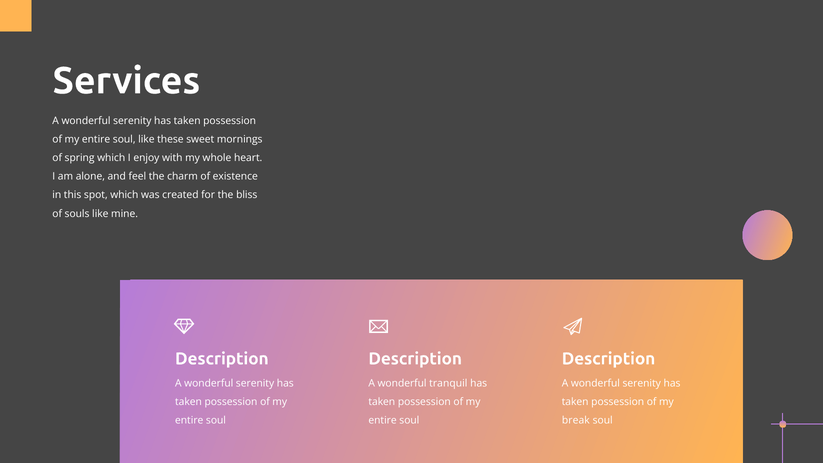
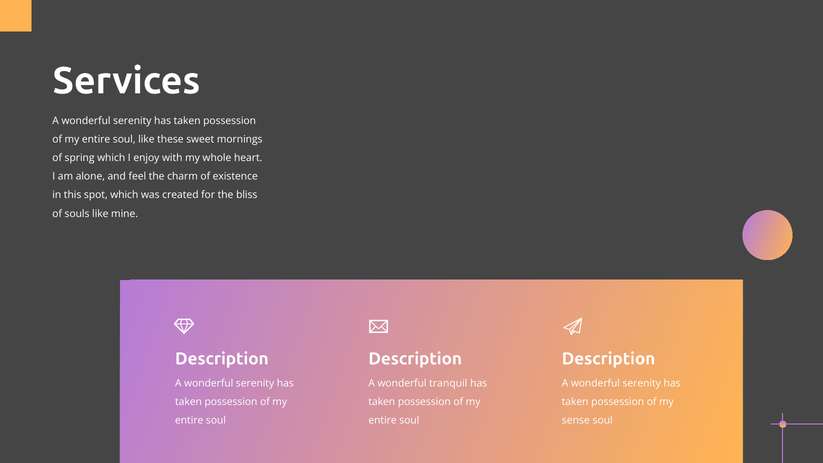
break: break -> sense (576, 420)
